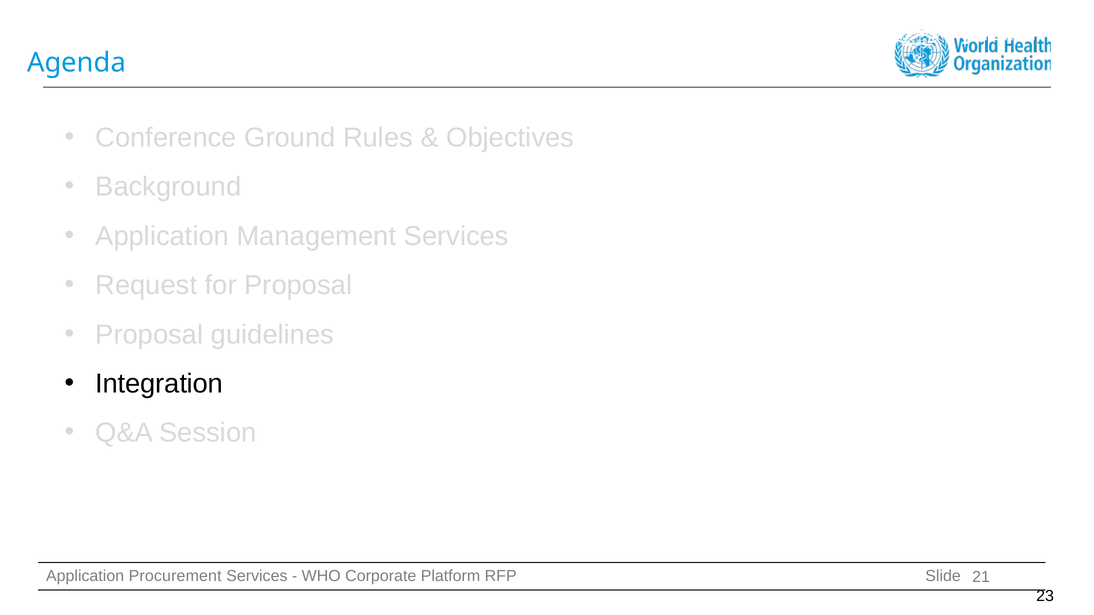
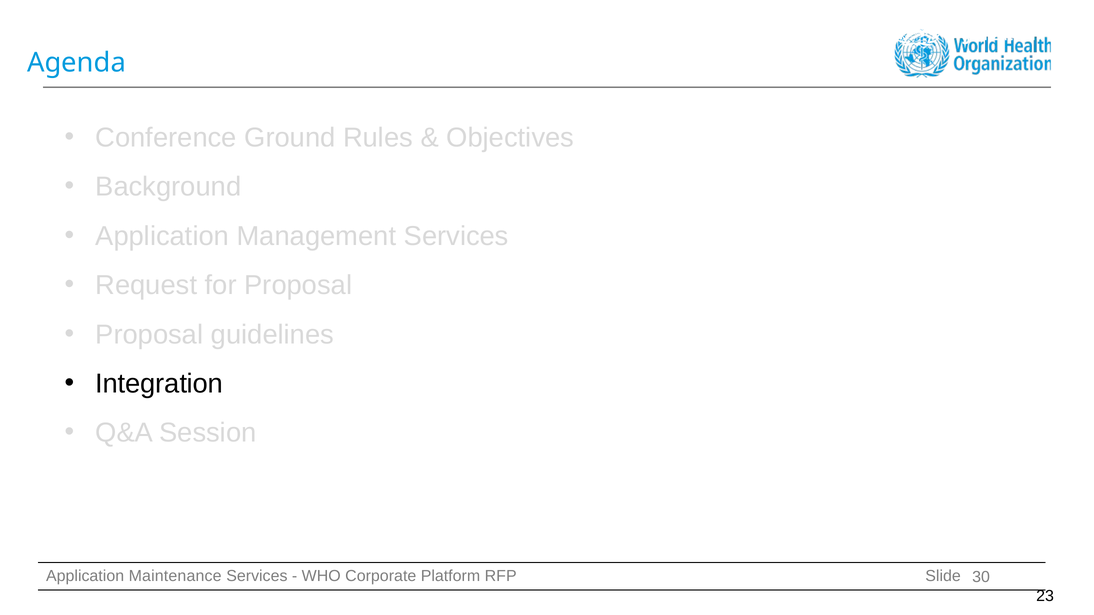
Procurement: Procurement -> Maintenance (175, 576)
21: 21 -> 30 (981, 577)
